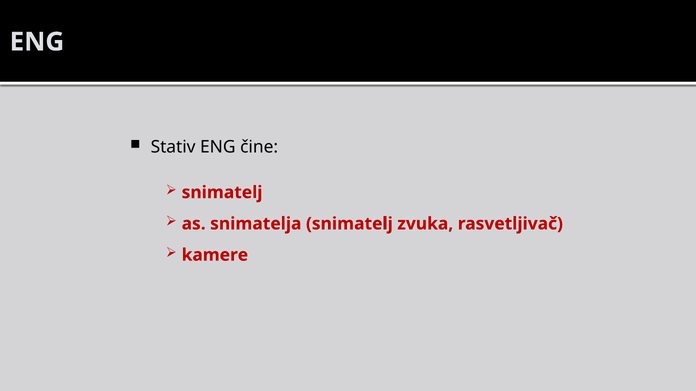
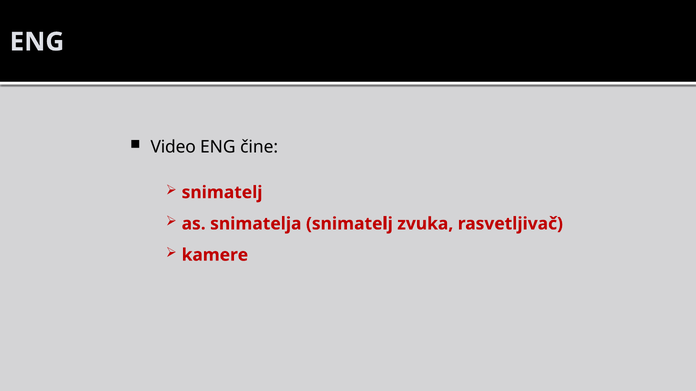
Stativ: Stativ -> Video (173, 147)
